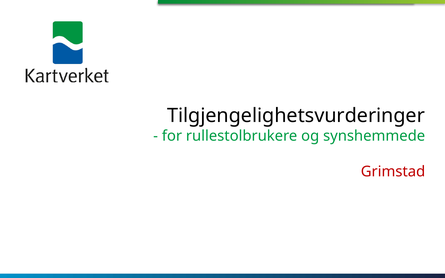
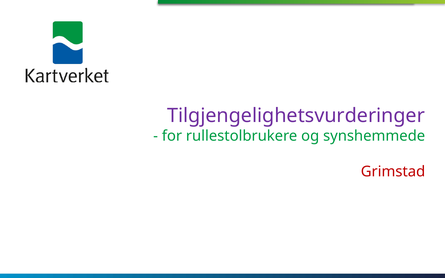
Tilgjengelighetsvurderinger colour: black -> purple (296, 116)
